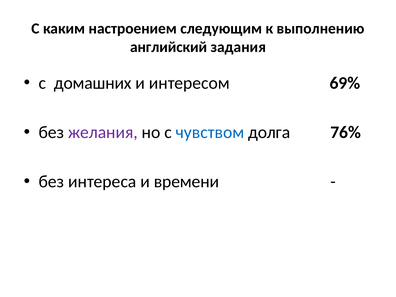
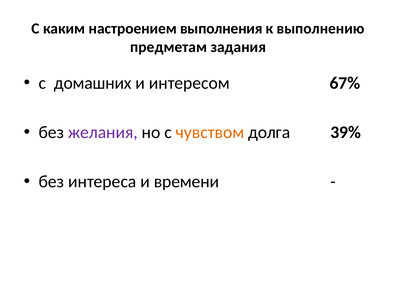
следующим: следующим -> выполнения (221, 28)
английский: английский -> предметам (169, 47)
69%: 69% -> 67% (345, 83)
чувством colour: blue -> orange (210, 132)
76%: 76% -> 39% (346, 132)
